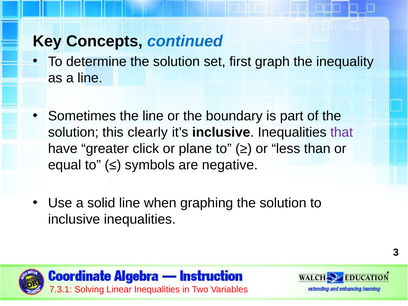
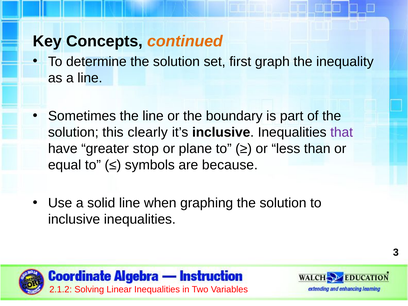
continued colour: blue -> orange (185, 41)
click: click -> stop (146, 149)
negative: negative -> because (230, 165)
7.3.1: 7.3.1 -> 2.1.2 (61, 289)
